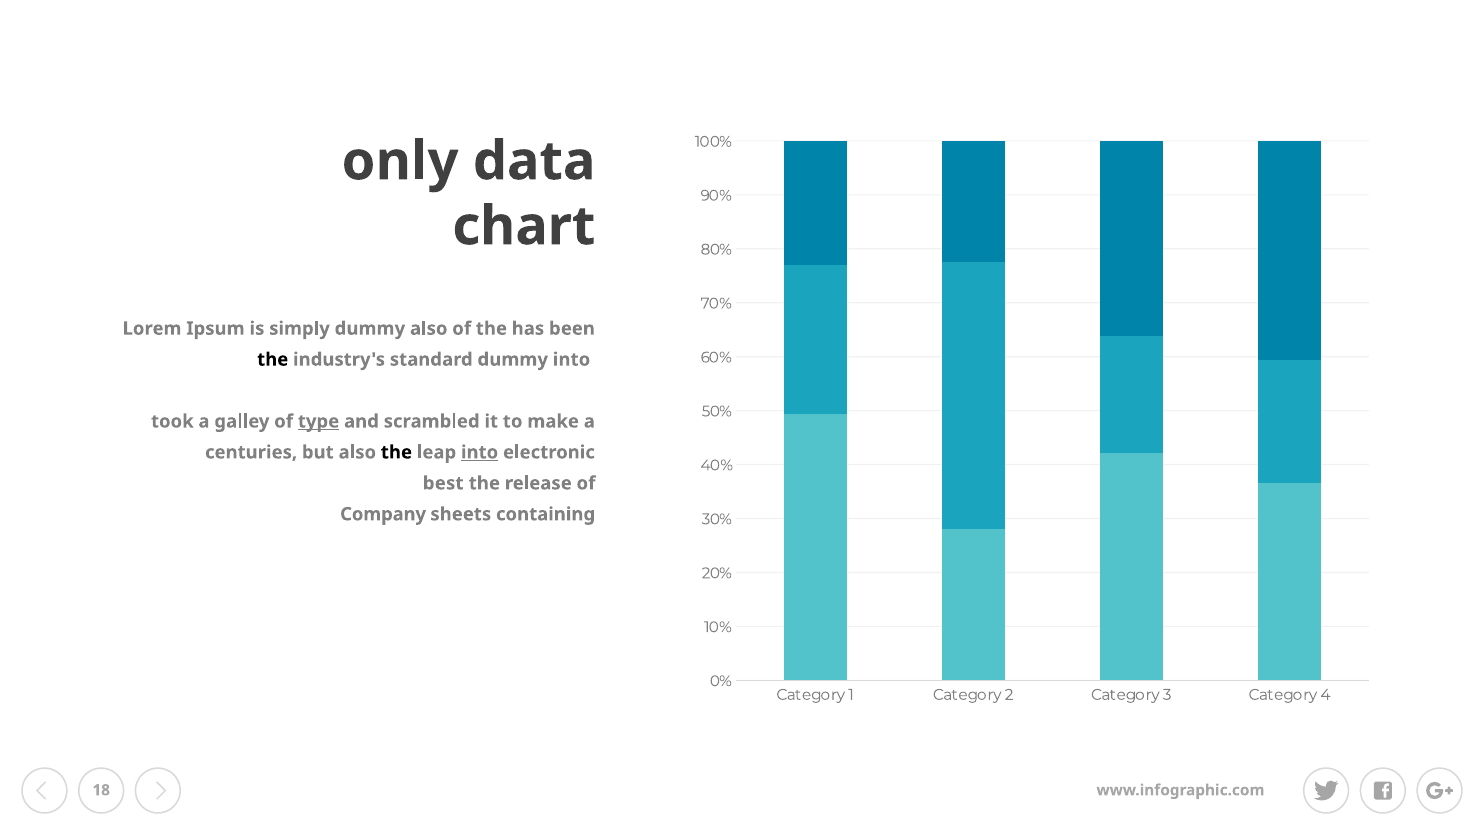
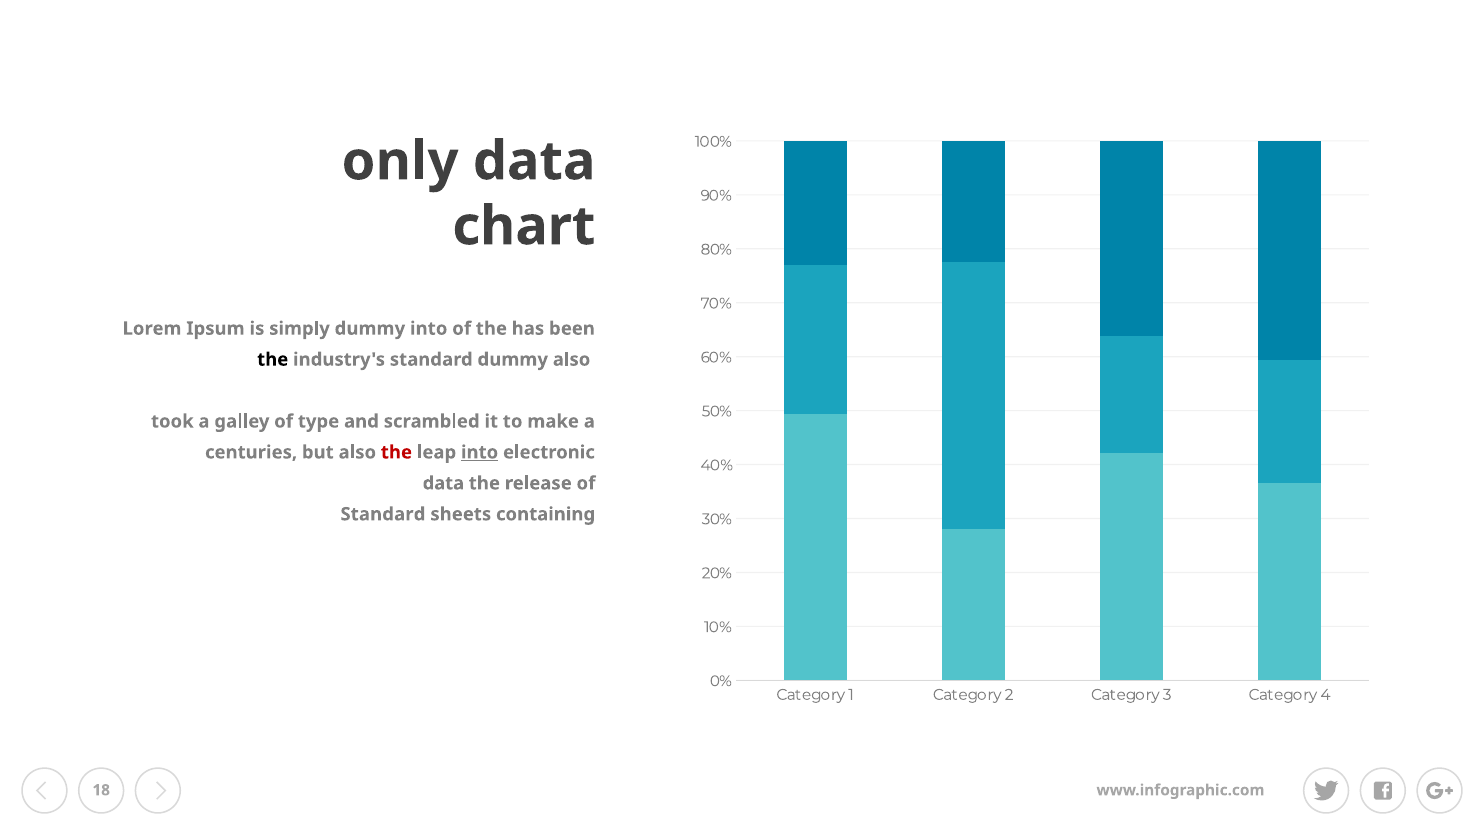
dummy also: also -> into (429, 328)
dummy into: into -> also (572, 359)
type underline: present -> none (319, 421)
the colour: black -> red (396, 452)
best: best -> data (443, 483)
Company: Company -> Standard (383, 514)
